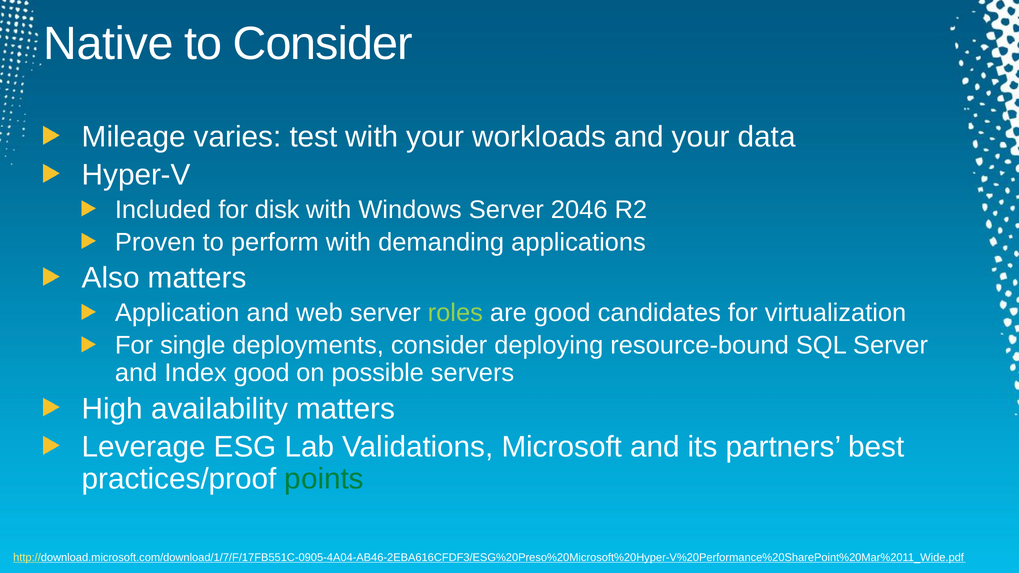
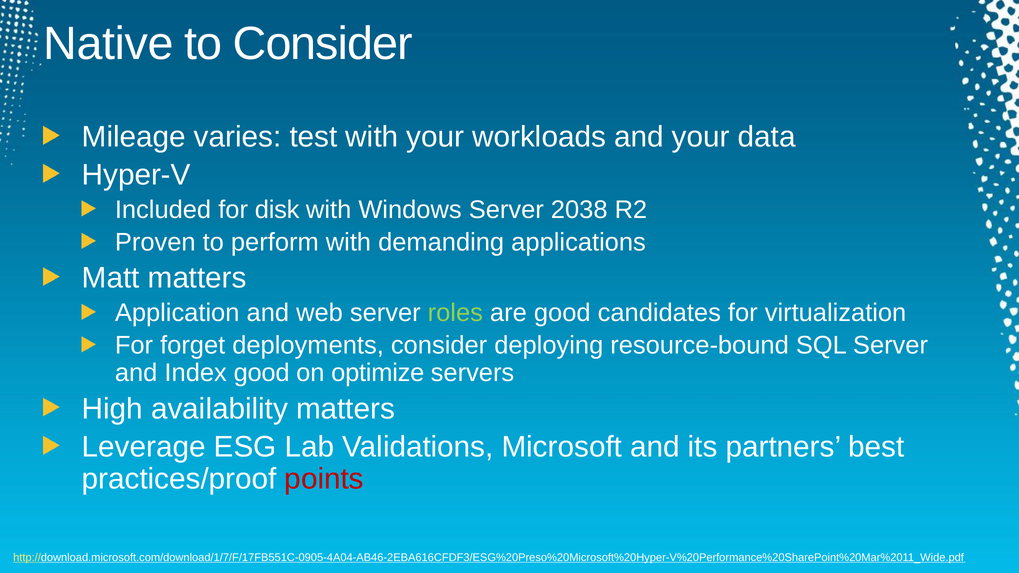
2046: 2046 -> 2038 (579, 210)
Also: Also -> Matt (111, 278)
single: single -> forget (193, 346)
possible: possible -> optimize (378, 373)
points colour: green -> red (324, 479)
